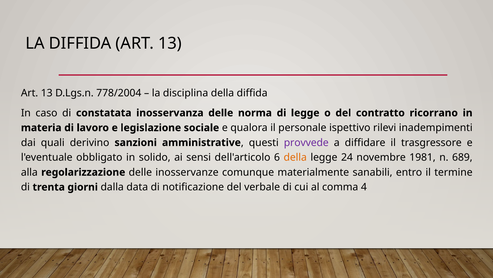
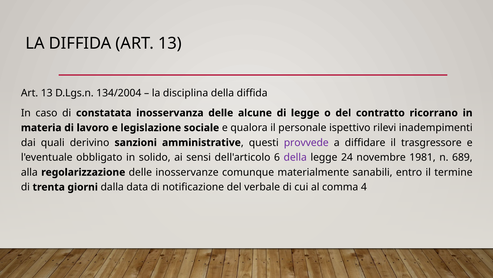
778/2004: 778/2004 -> 134/2004 (119, 93)
norma: norma -> alcune (255, 113)
della colour: orange -> purple (295, 157)
